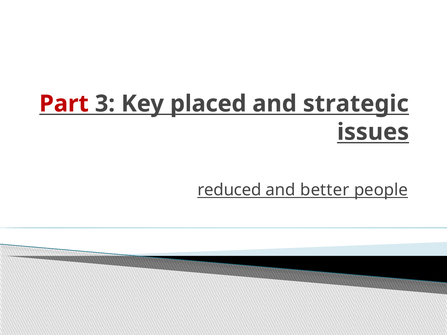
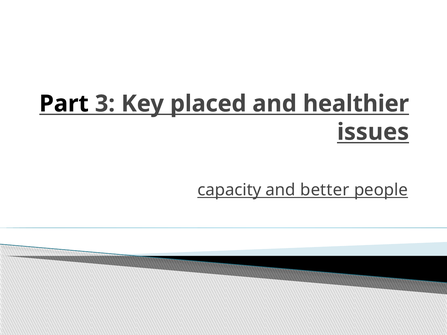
Part colour: red -> black (64, 104)
strategic: strategic -> healthier (356, 104)
reduced: reduced -> capacity (229, 190)
